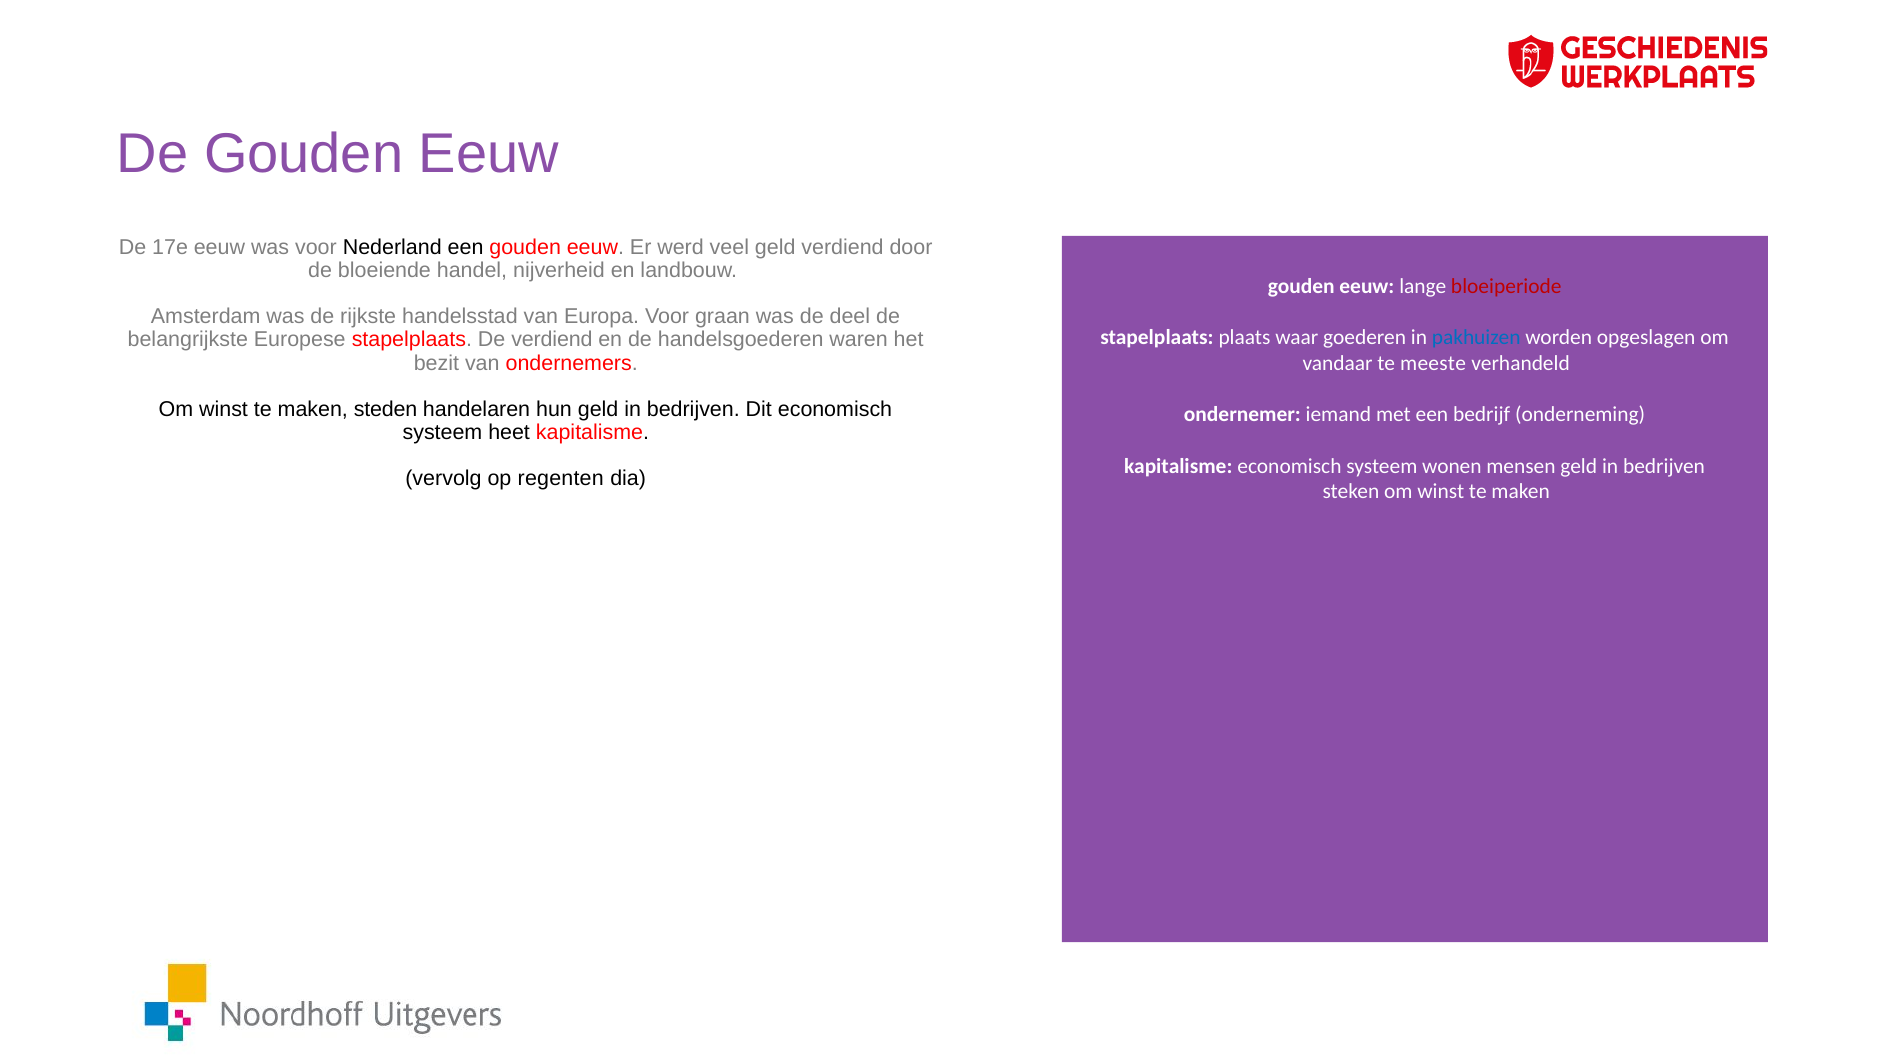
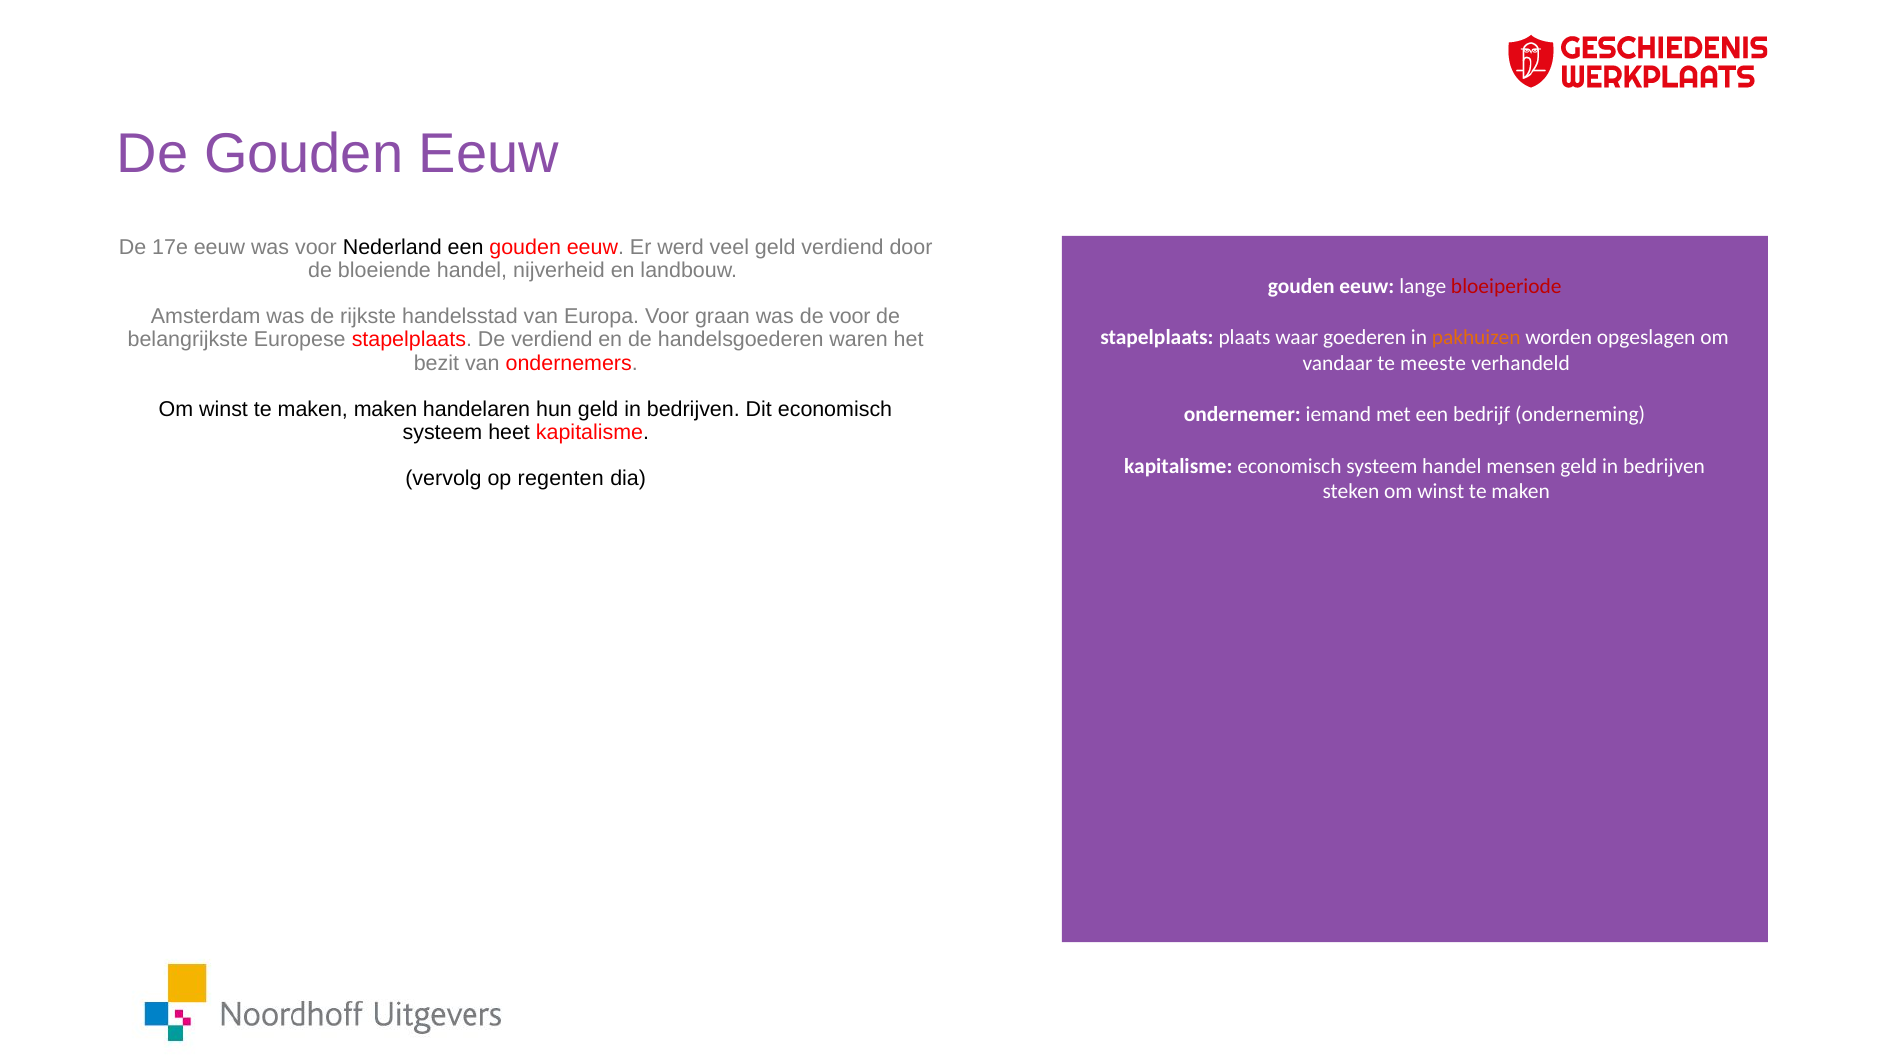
de deel: deel -> voor (850, 317)
pakhuizen colour: blue -> orange (1476, 337)
maken steden: steden -> maken (386, 409)
systeem wonen: wonen -> handel (1452, 466)
